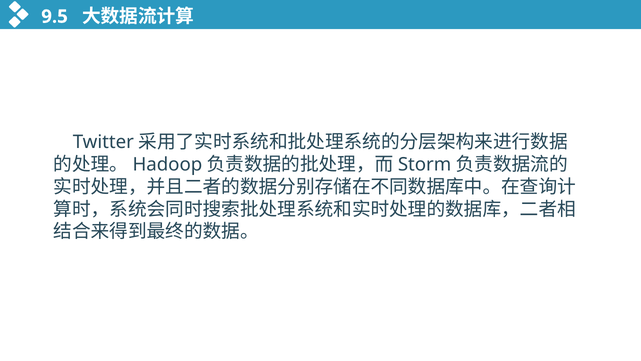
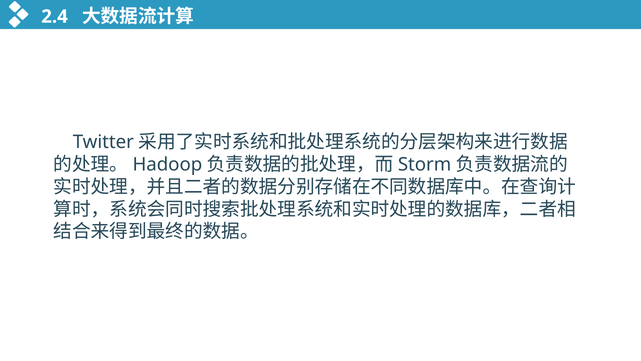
9.5: 9.5 -> 2.4 (55, 17)
